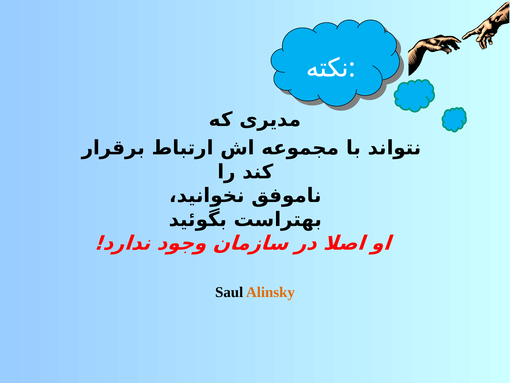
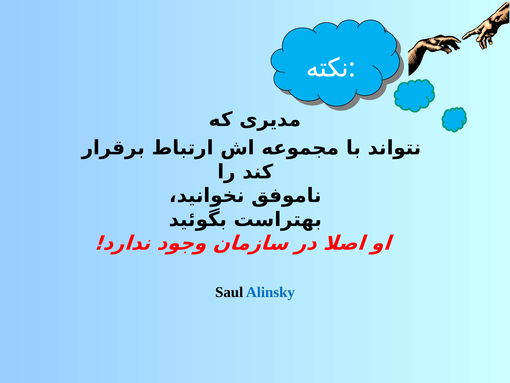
Alinsky colour: orange -> blue (270, 292)
